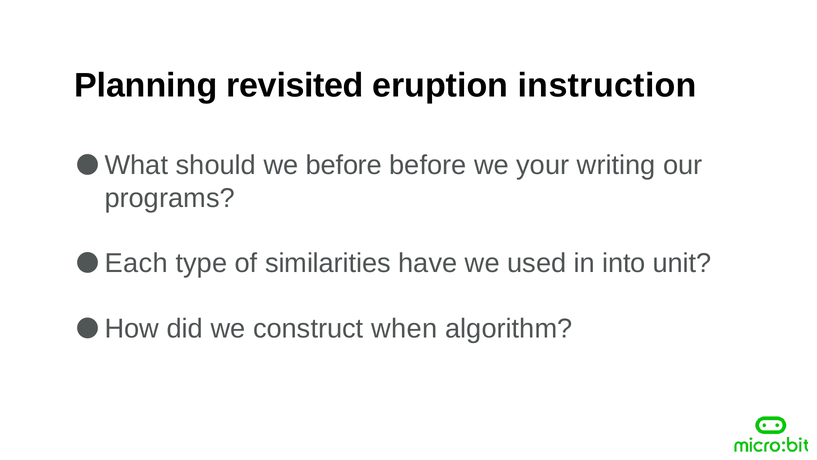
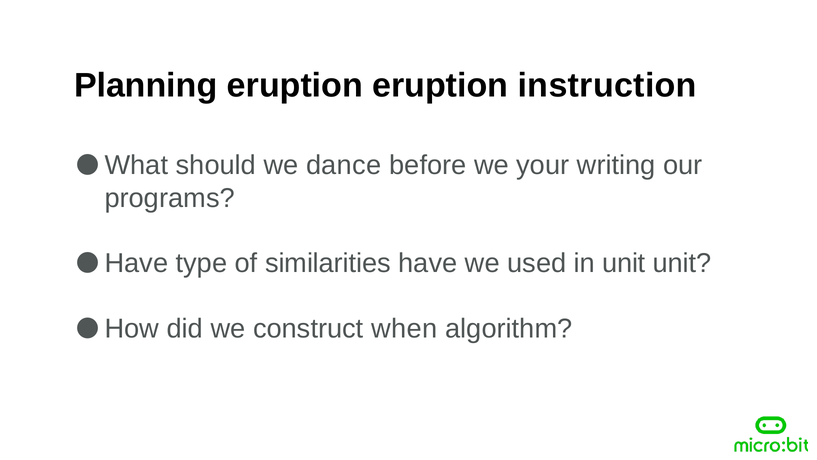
Planning revisited: revisited -> eruption (295, 86)
we before: before -> dance (344, 165)
Each: Each -> Have (136, 263)
in into: into -> unit (624, 263)
